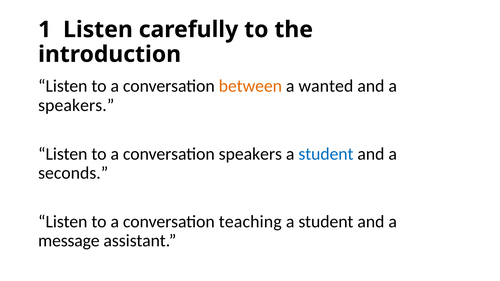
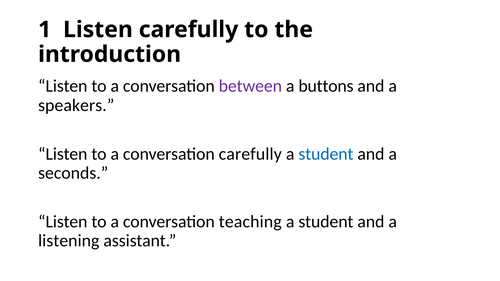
between colour: orange -> purple (250, 86)
wanted: wanted -> buttons (326, 86)
conversation speakers: speakers -> carefully (250, 154)
message: message -> listening (69, 241)
